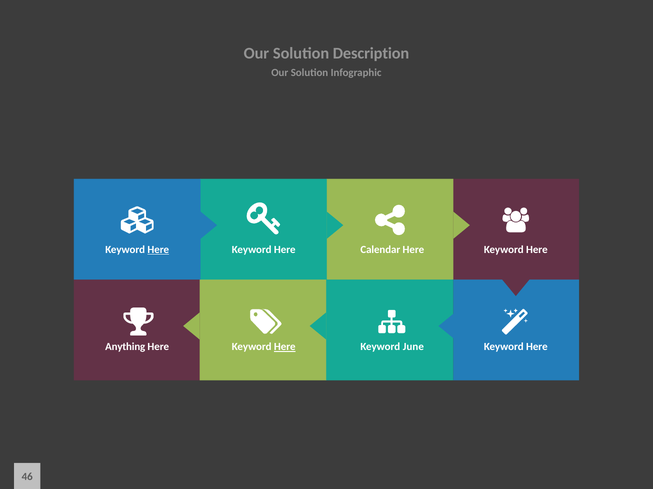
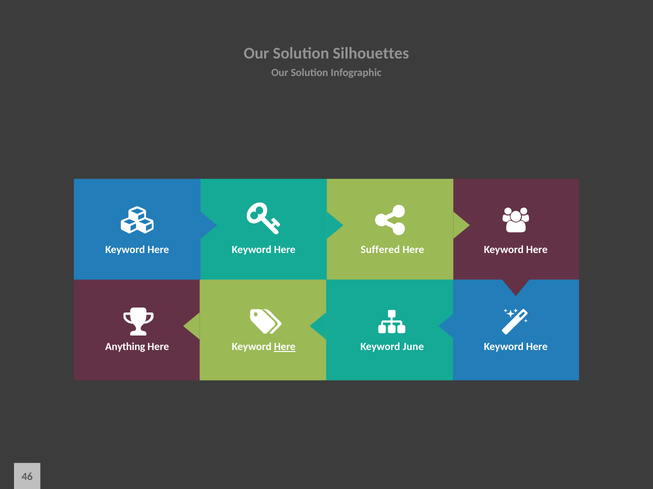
Description: Description -> Silhouettes (371, 54)
Here underline: present -> none (158, 250)
Calendar: Calendar -> Suffered (380, 250)
